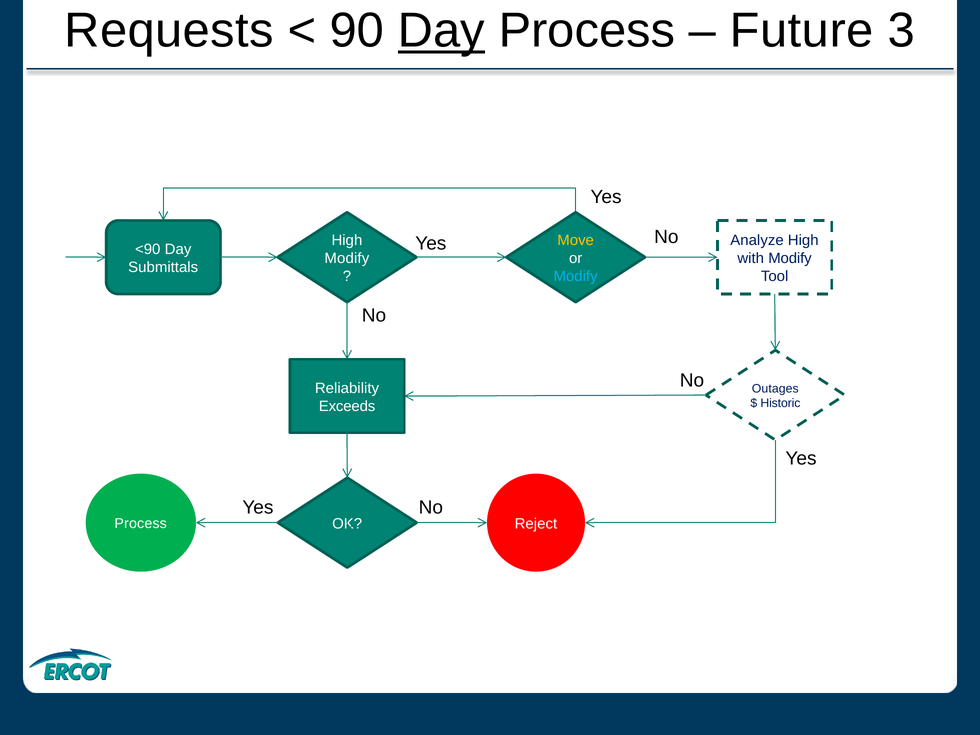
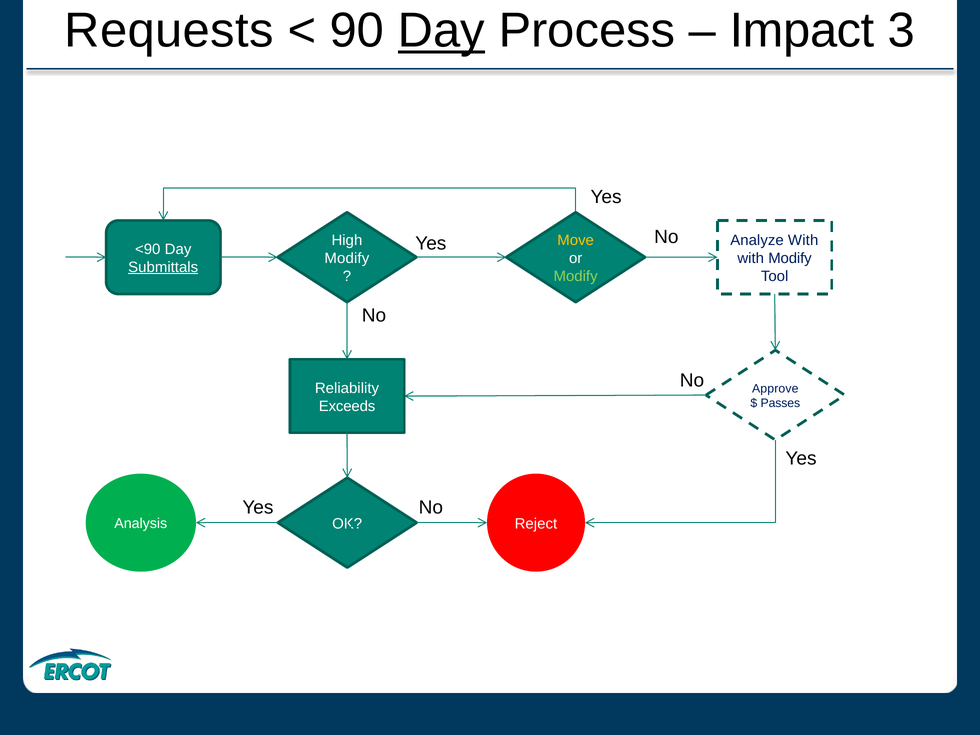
Future: Future -> Impact (802, 31)
Analyze High: High -> With (803, 240)
Submittals underline: none -> present (163, 267)
Modify colour: light blue -> light green (576, 276)
Outages: Outages -> Approve (775, 389)
Historic: Historic -> Passes (780, 403)
Process: Process -> Analysis (141, 524)
